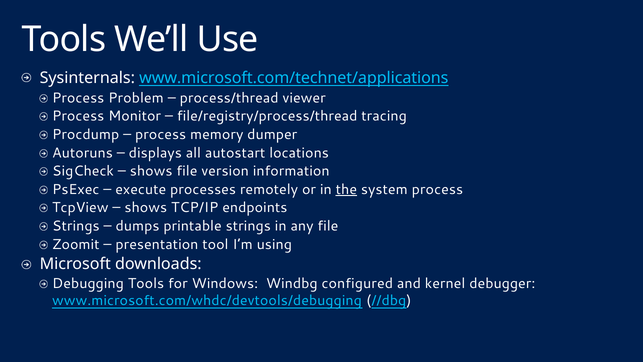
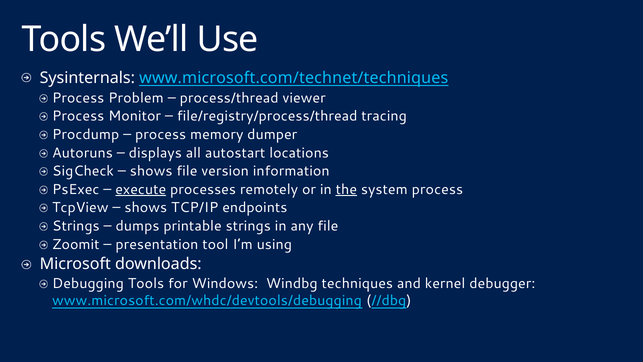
www.microsoft.com/technet/applications: www.microsoft.com/technet/applications -> www.microsoft.com/technet/techniques (294, 78)
execute underline: none -> present (141, 189)
configured: configured -> techniques (357, 283)
